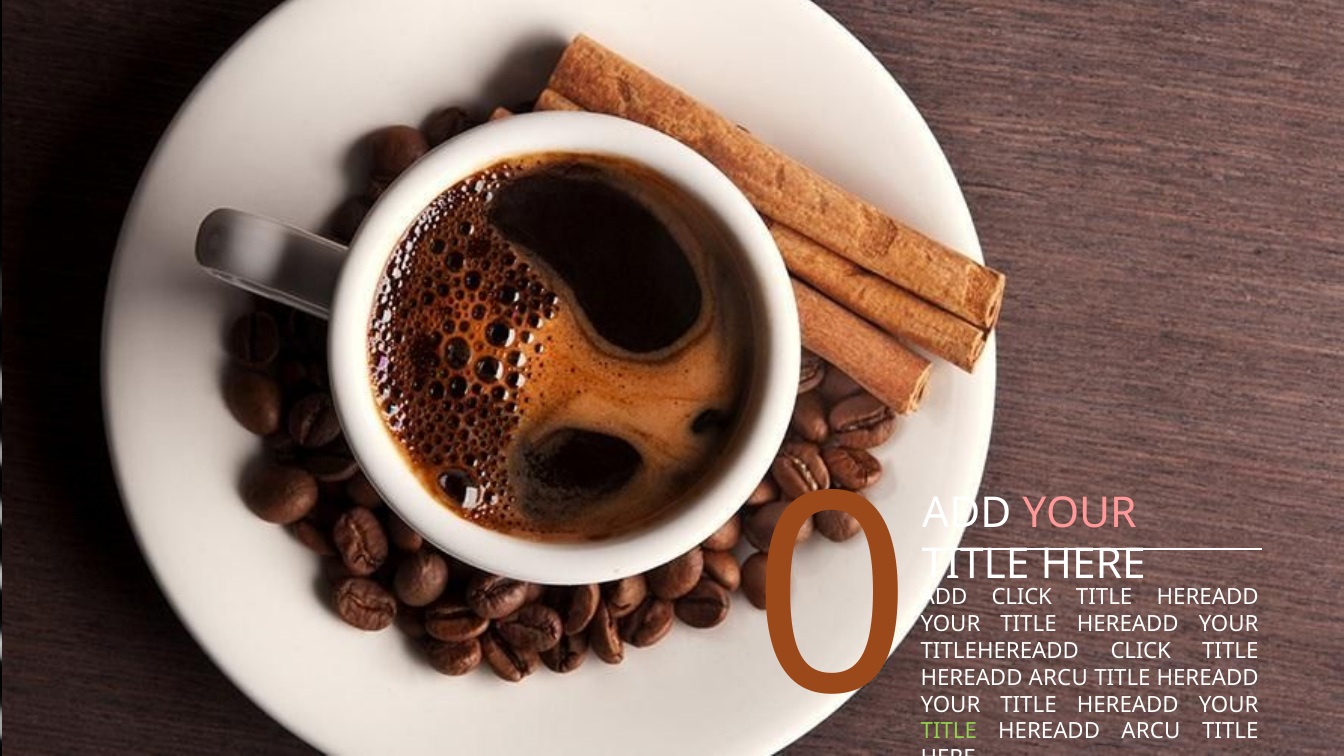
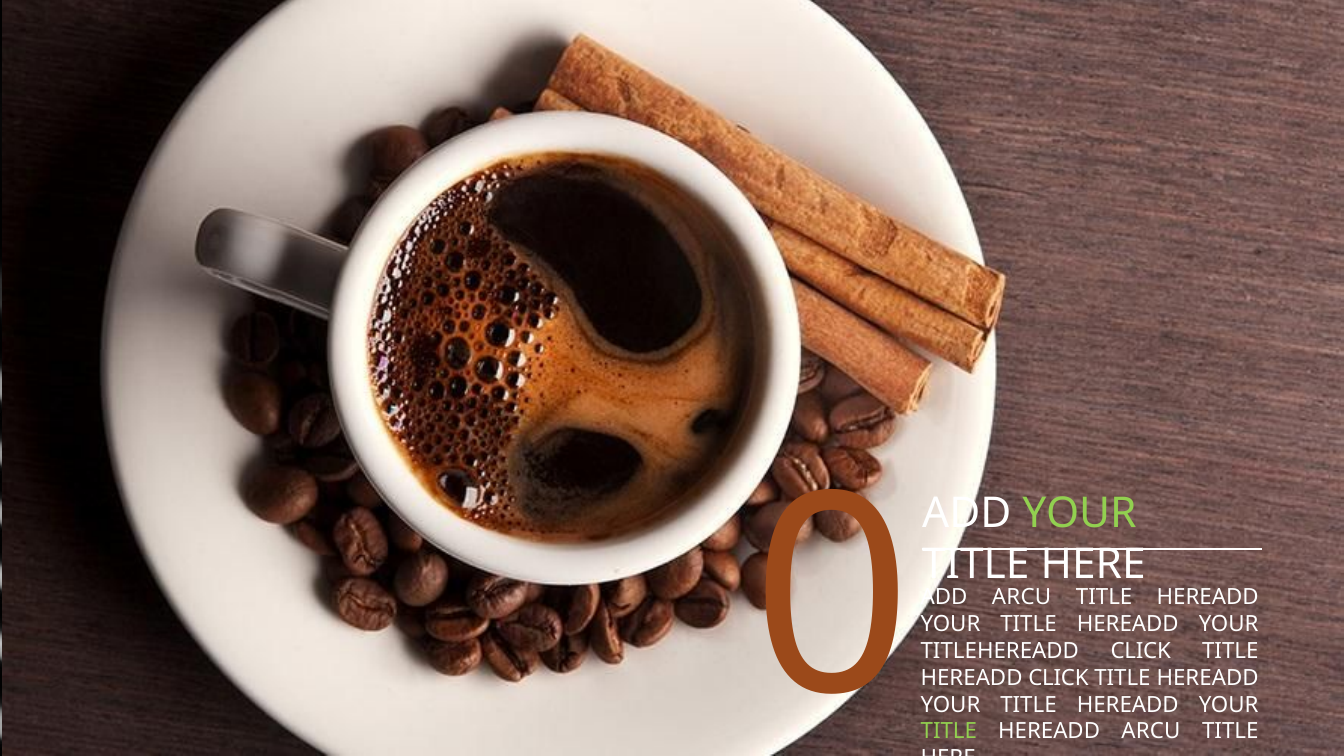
YOUR colour: pink -> light green (1079, 513)
ADD CLICK: CLICK -> ARCU (1022, 597)
ARCU: ARCU -> CLICK (1058, 678)
